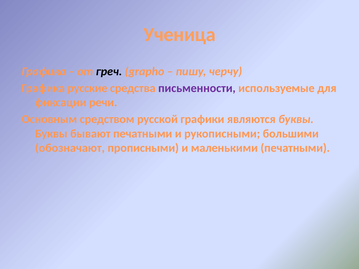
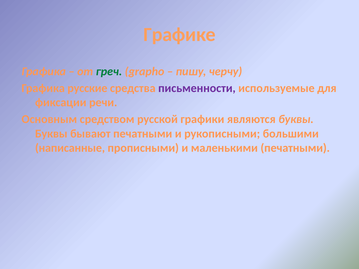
Ученица: Ученица -> Графике (180, 35)
греч colour: black -> green (109, 72)
обозначают: обозначают -> написанные (70, 148)
